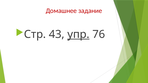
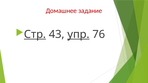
Стр underline: none -> present (35, 34)
